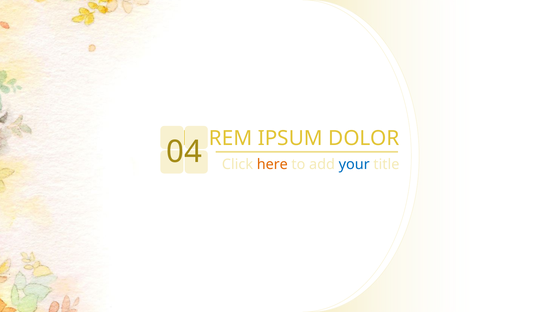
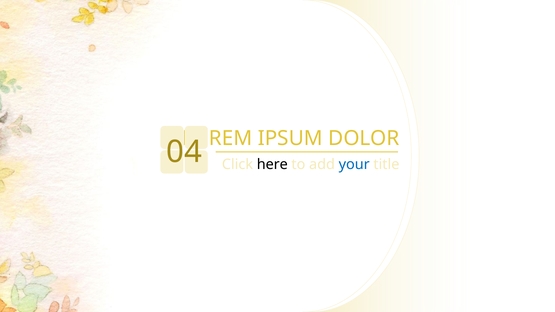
here colour: orange -> black (272, 164)
